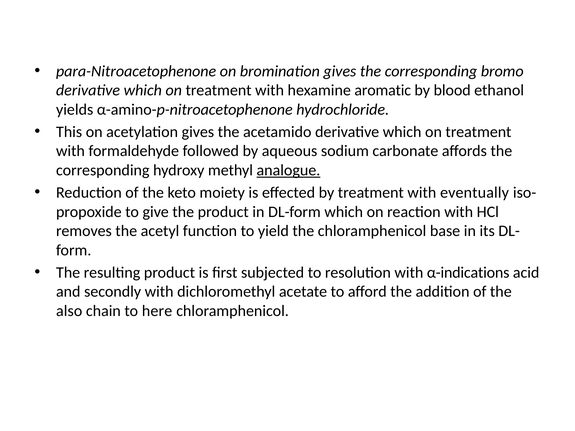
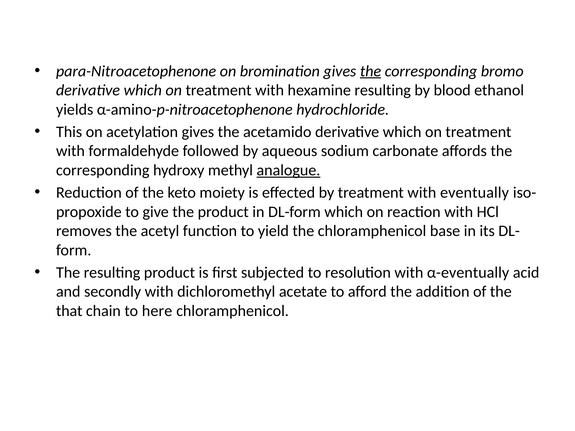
the underline: none -> present (371, 71)
hexamine aromatic: aromatic -> resulting (383, 90)
α-indications: α-indications -> α-eventually (468, 273)
also: also -> that (69, 311)
